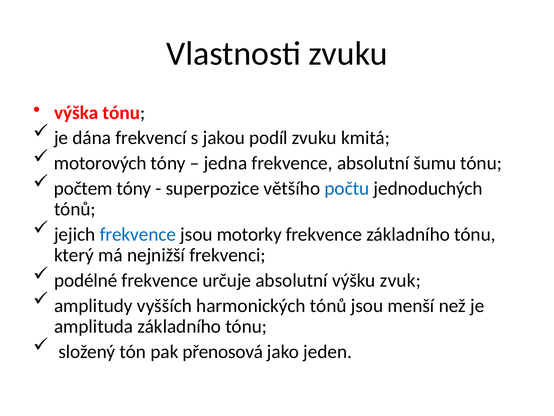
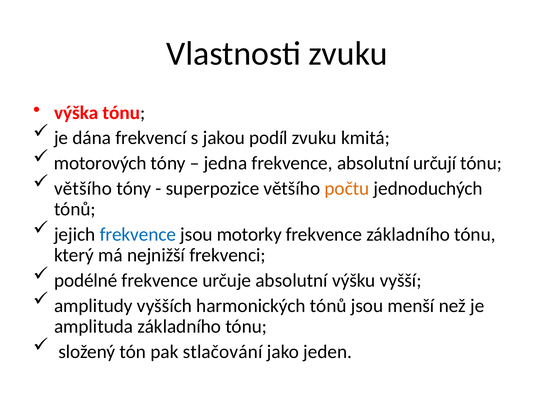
šumu: šumu -> určují (435, 163)
počtem: počtem -> většího (83, 188)
počtu colour: blue -> orange (347, 188)
zvuk: zvuk -> vyšší (401, 280)
přenosová: přenosová -> stlačování (223, 351)
